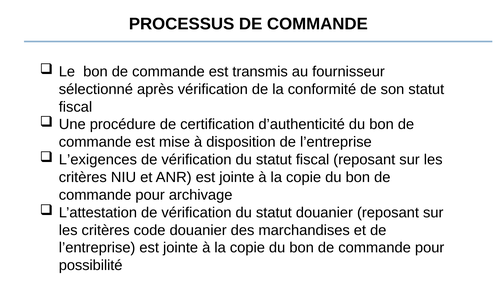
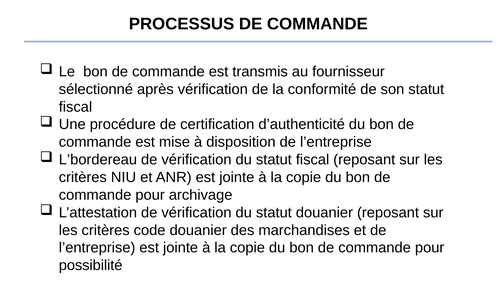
L’exigences: L’exigences -> L’bordereau (98, 160)
